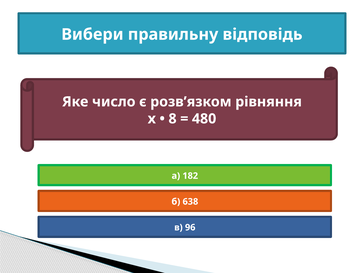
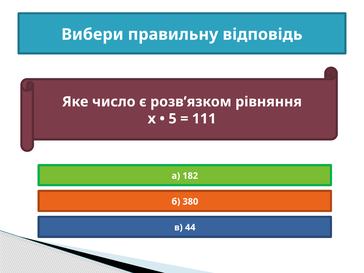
8: 8 -> 5 (173, 119)
480: 480 -> 111 (204, 119)
638: 638 -> 380 (190, 202)
96: 96 -> 44 (190, 227)
